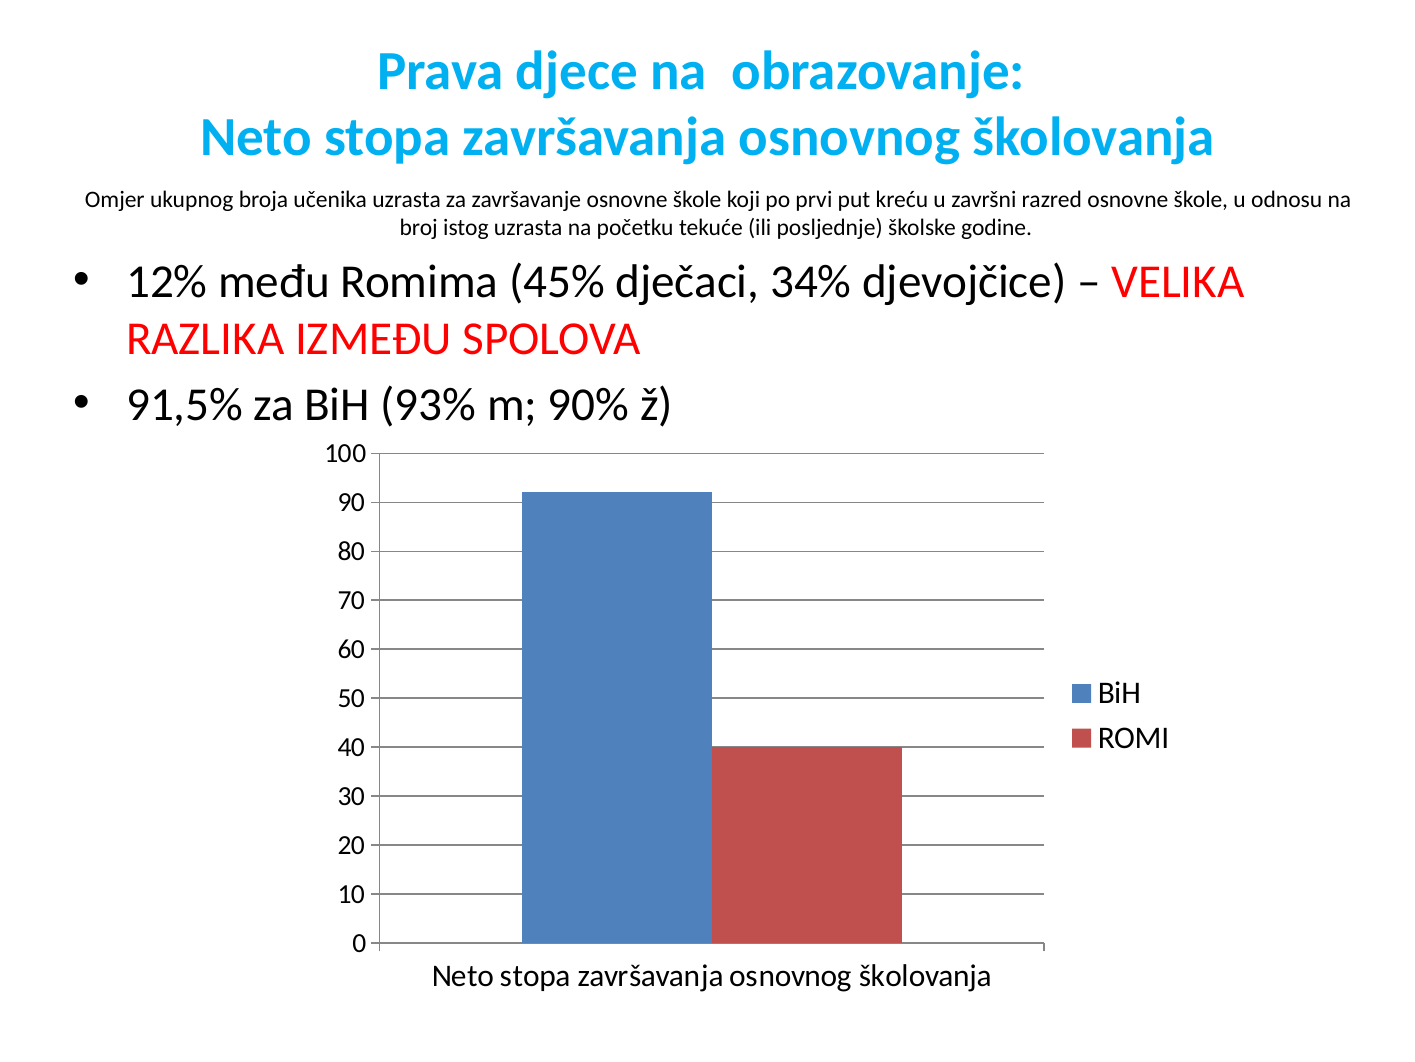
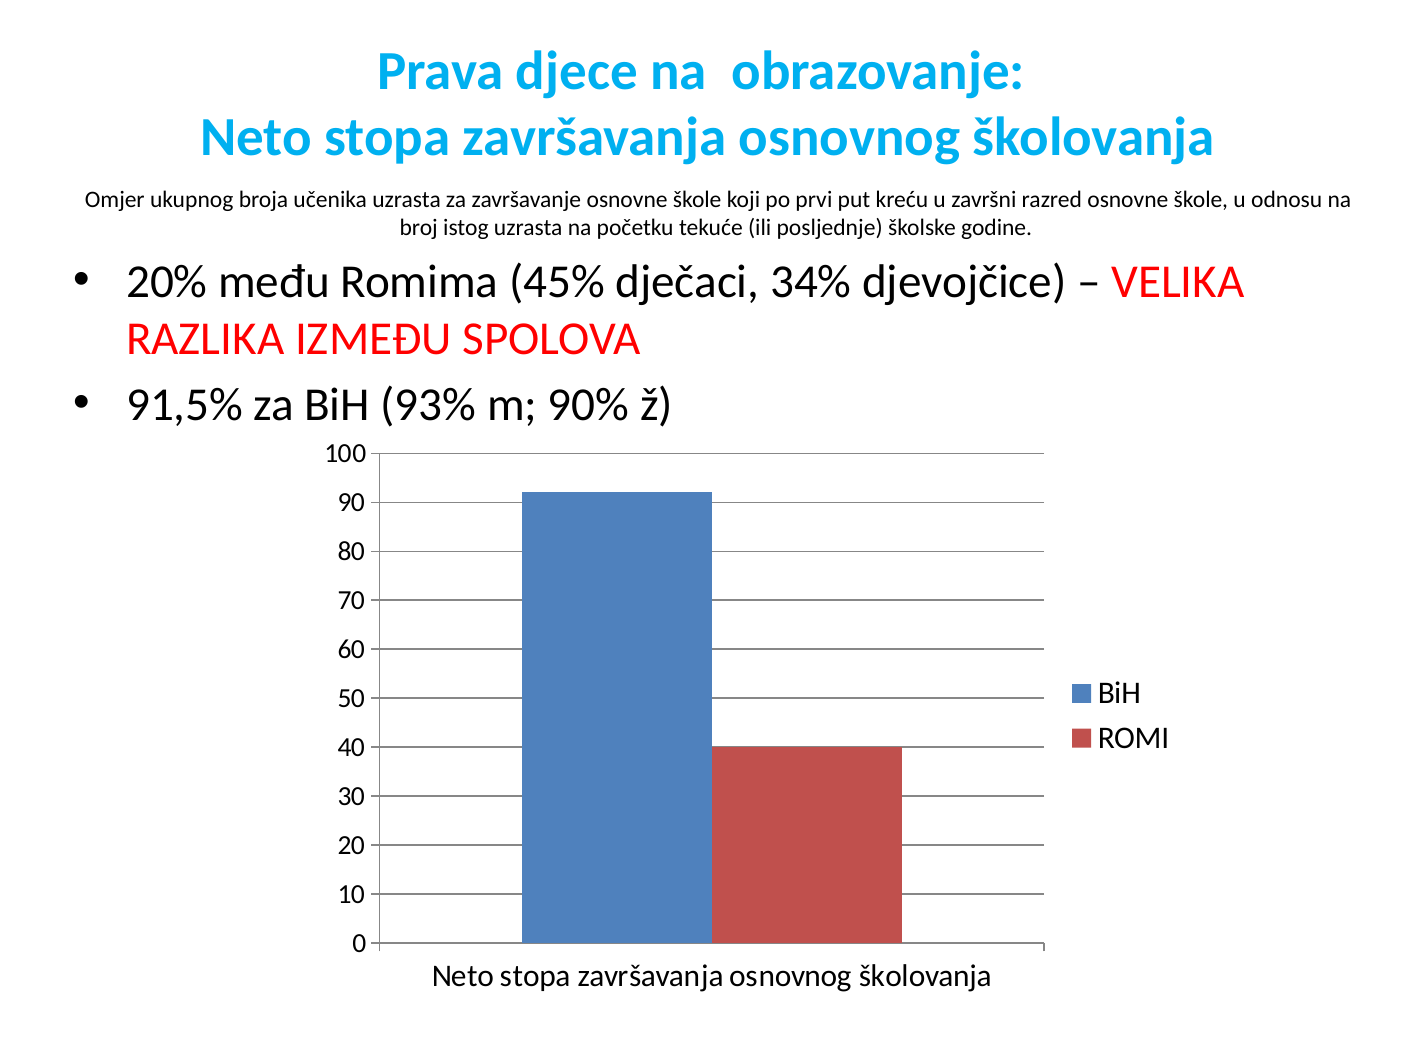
12%: 12% -> 20% (167, 282)
